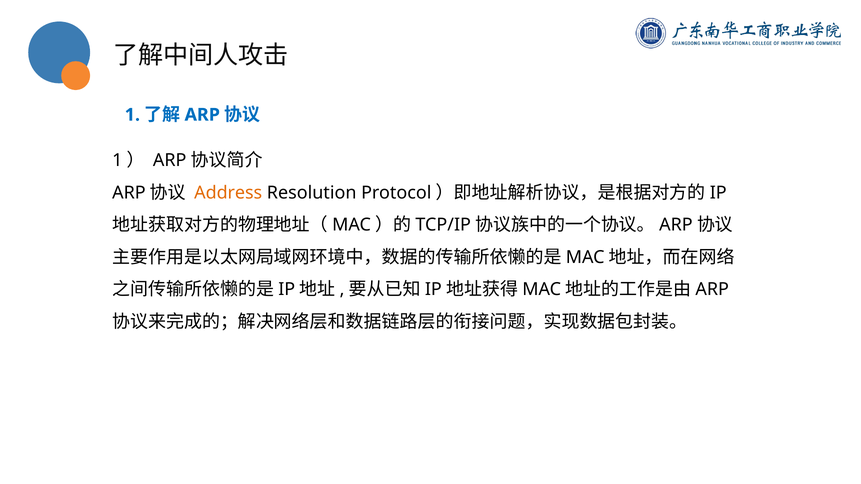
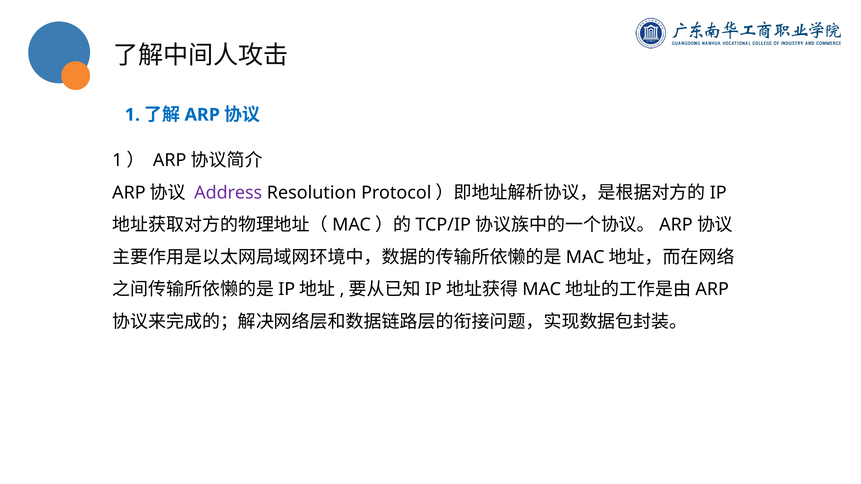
Address colour: orange -> purple (228, 193)
